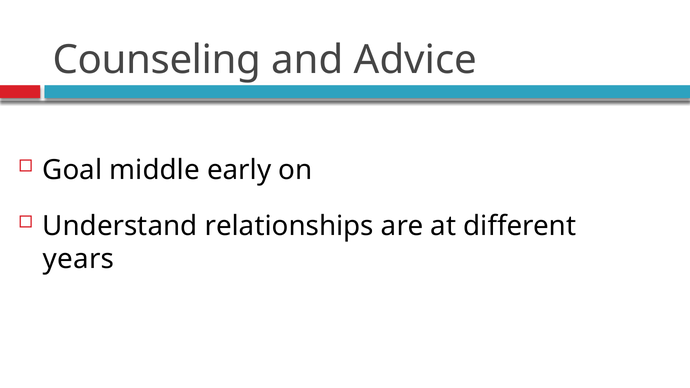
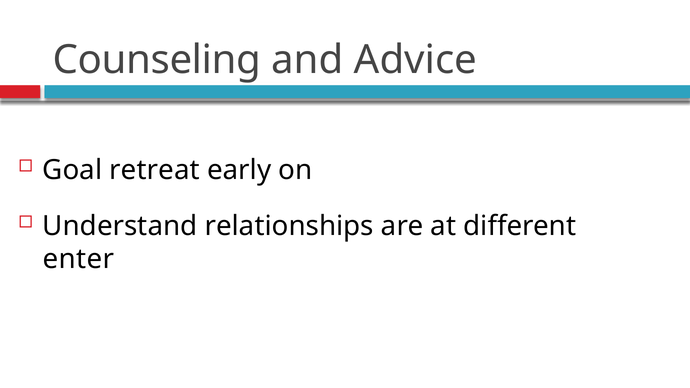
middle: middle -> retreat (155, 170)
years: years -> enter (79, 259)
